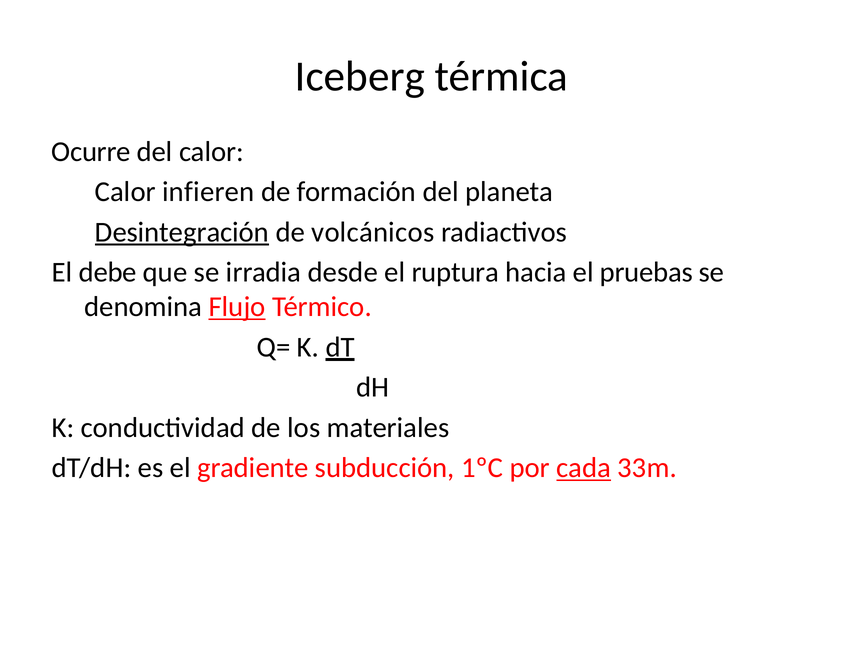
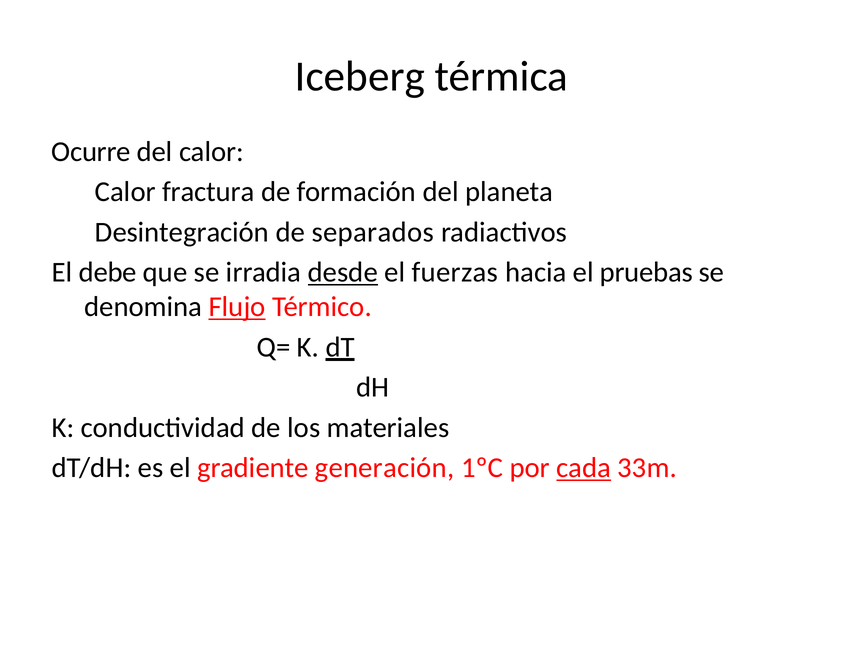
infieren: infieren -> fractura (208, 192)
Desintegración underline: present -> none (182, 232)
volcánicos: volcánicos -> separados (373, 232)
desde underline: none -> present (343, 272)
ruptura: ruptura -> fuerzas (455, 272)
subducción: subducción -> generación (385, 468)
